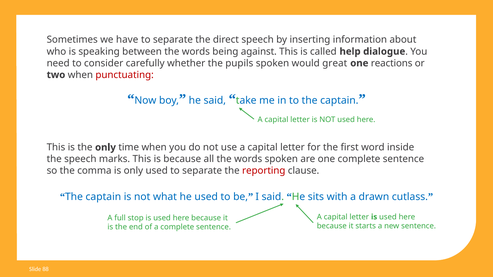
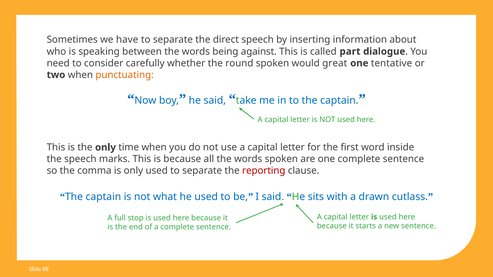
help: help -> part (350, 52)
pupils: pupils -> round (239, 63)
reactions: reactions -> tentative (392, 63)
punctuating colour: red -> orange (125, 75)
